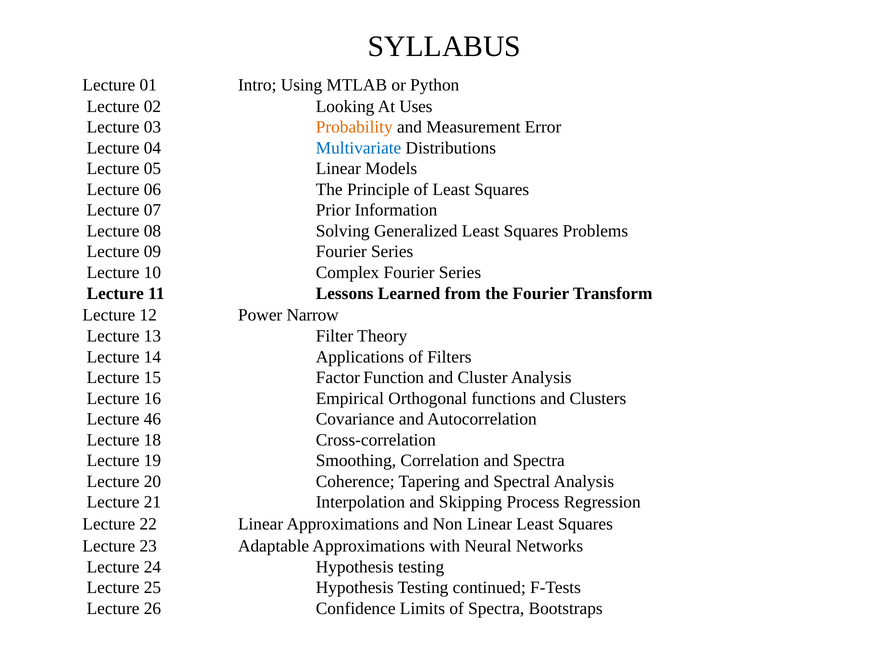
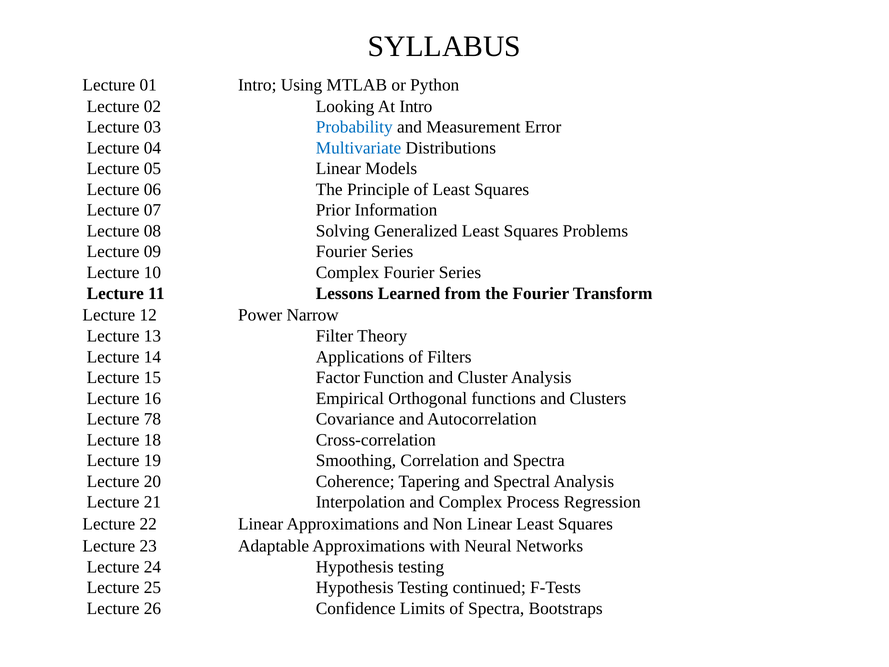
At Uses: Uses -> Intro (416, 106)
Probability colour: orange -> blue (354, 127)
46: 46 -> 78 (152, 419)
and Skipping: Skipping -> Complex (470, 502)
